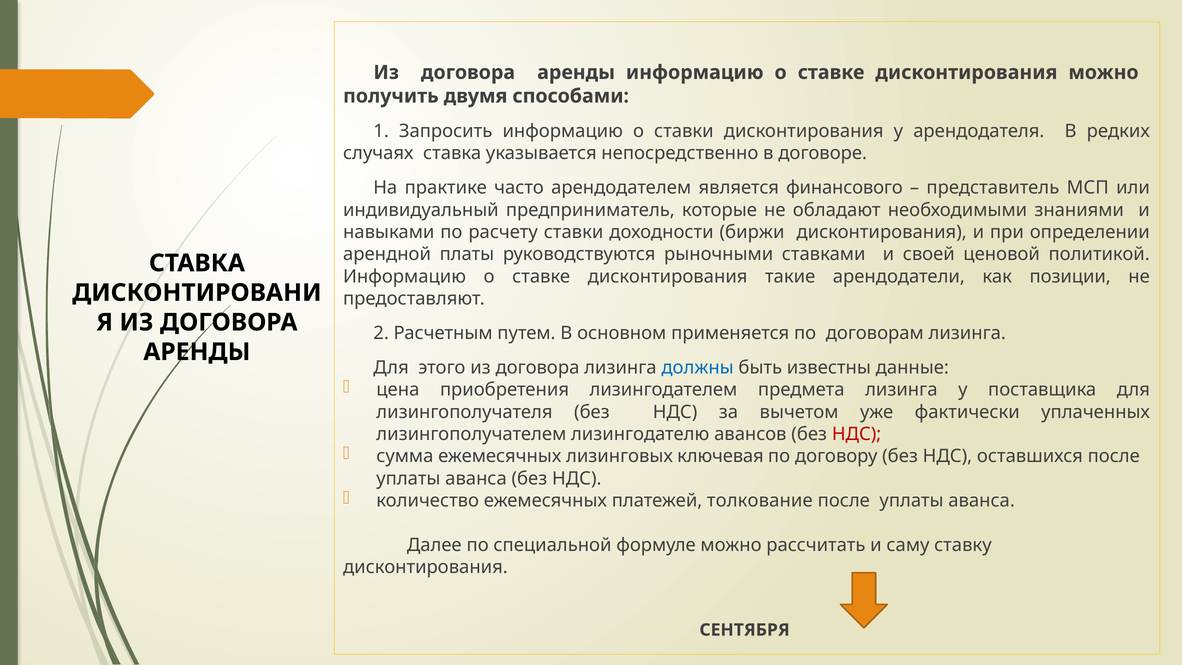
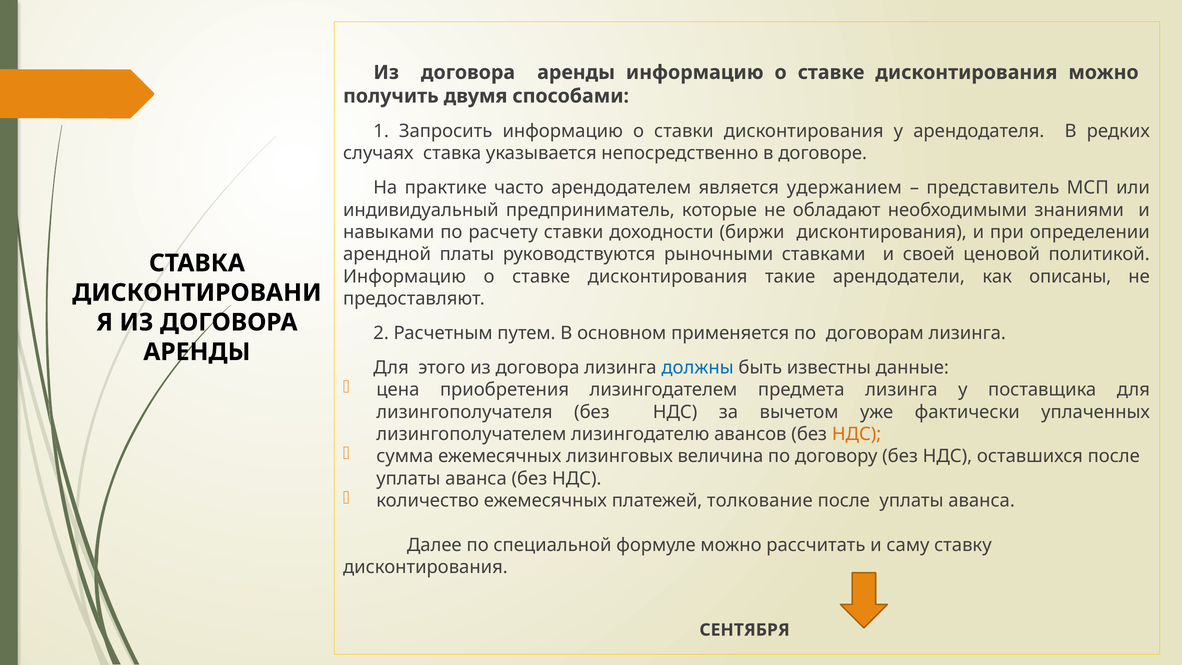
финансового: финансового -> удержанием (844, 188)
позиции: позиции -> описаны (1070, 277)
НДС colour: red -> orange (857, 434)
ключевая: ключевая -> величина (720, 456)
